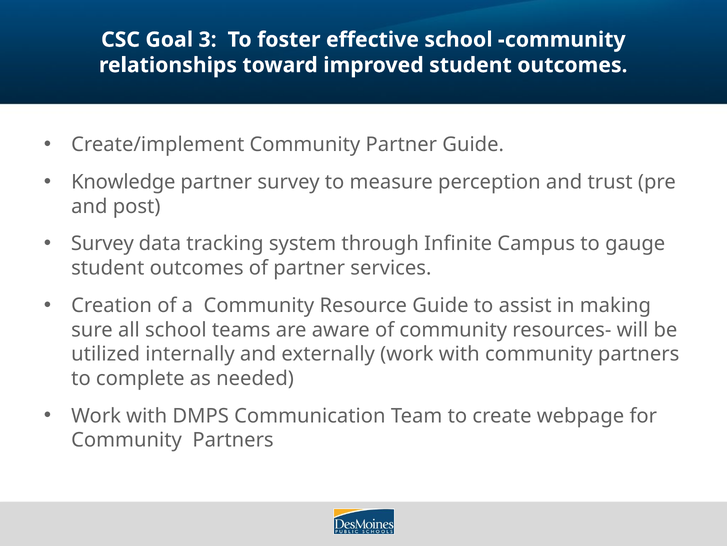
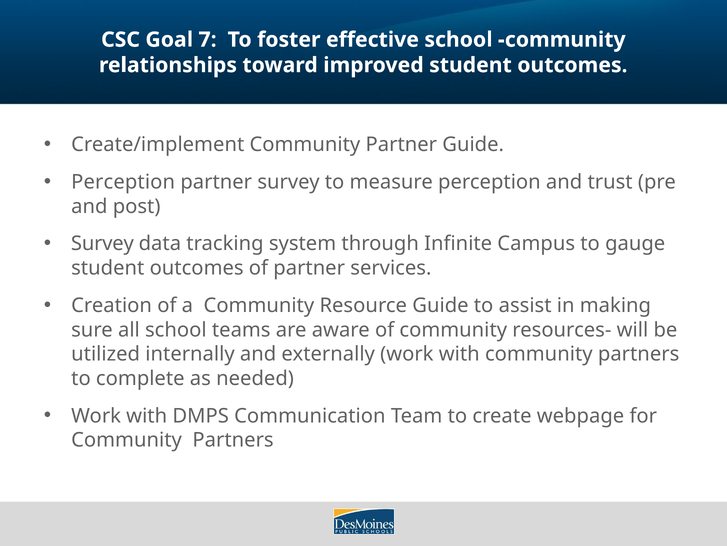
3: 3 -> 7 (208, 40)
Knowledge: Knowledge -> Perception (123, 182)
